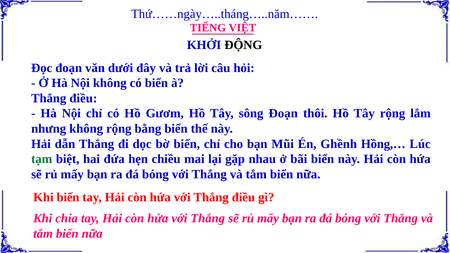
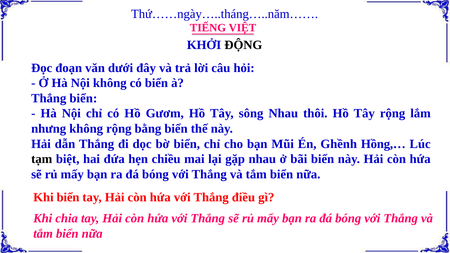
điều: điều -> biển (83, 98)
sông Đoạn: Đoạn -> Nhau (283, 113)
tạm colour: green -> black (42, 159)
